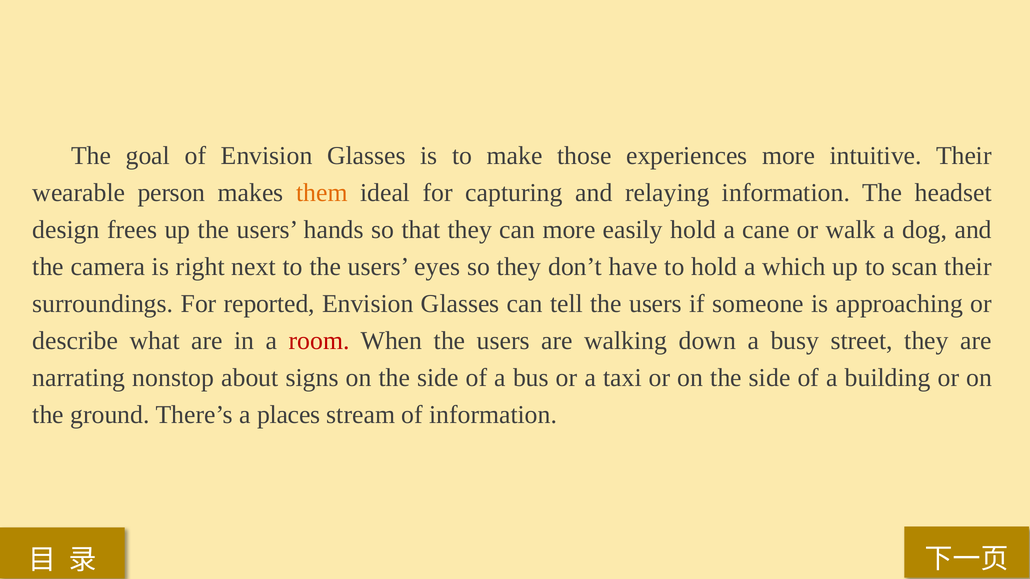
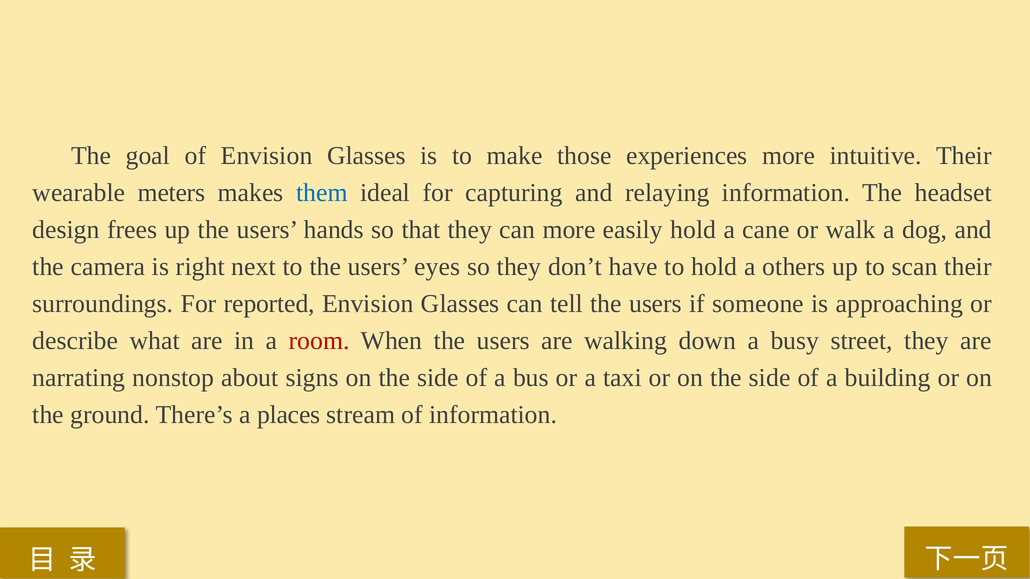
person: person -> meters (172, 193)
them colour: orange -> blue (322, 193)
which: which -> others (794, 267)
